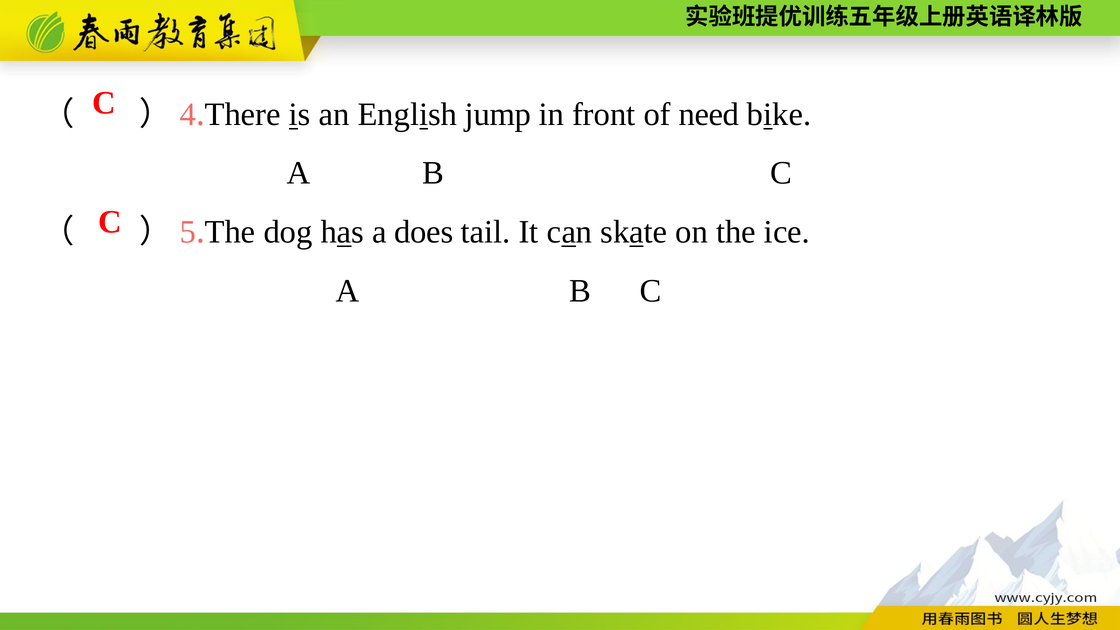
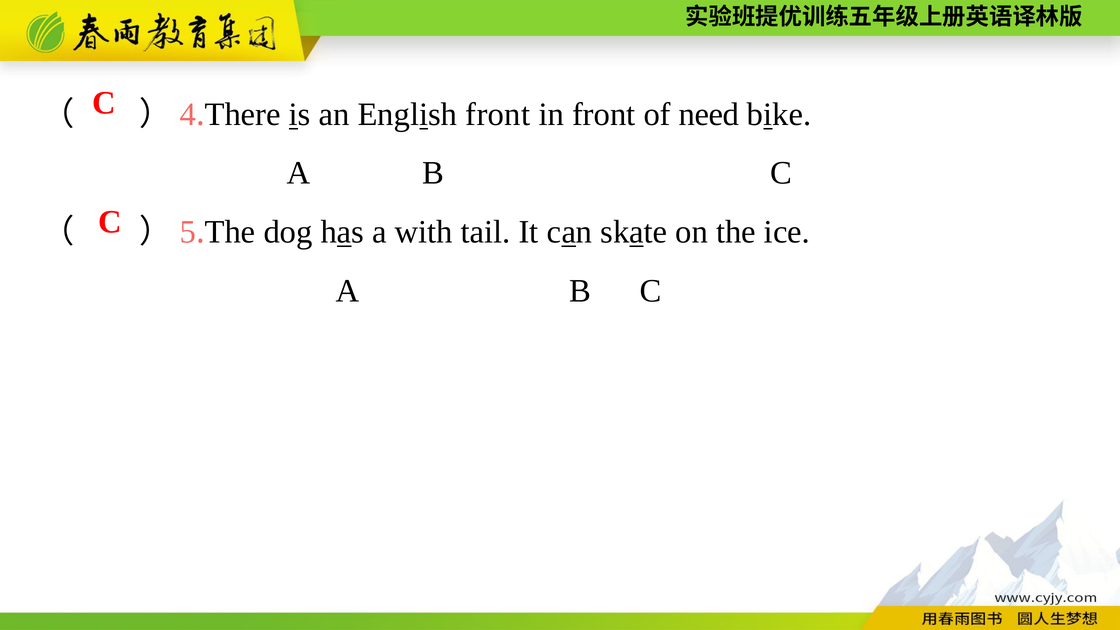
English jump: jump -> front (498, 114)
does: does -> with (424, 232)
